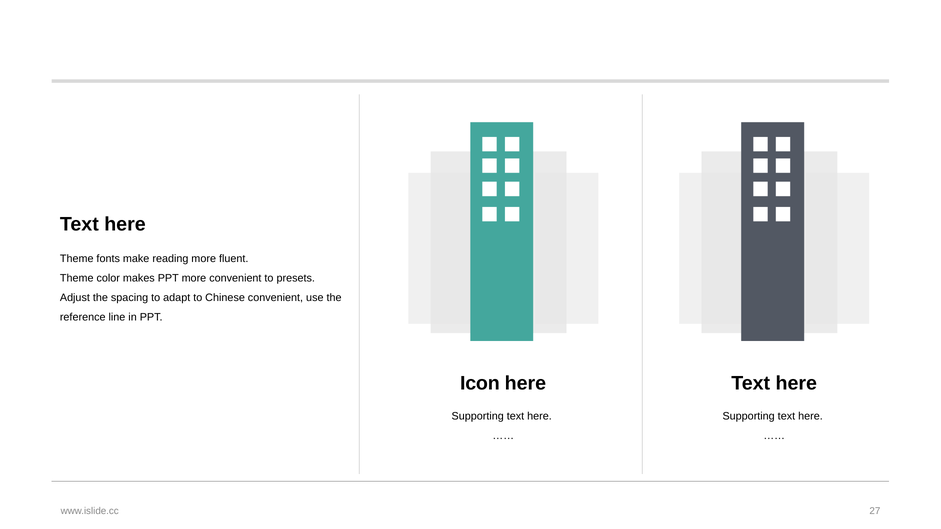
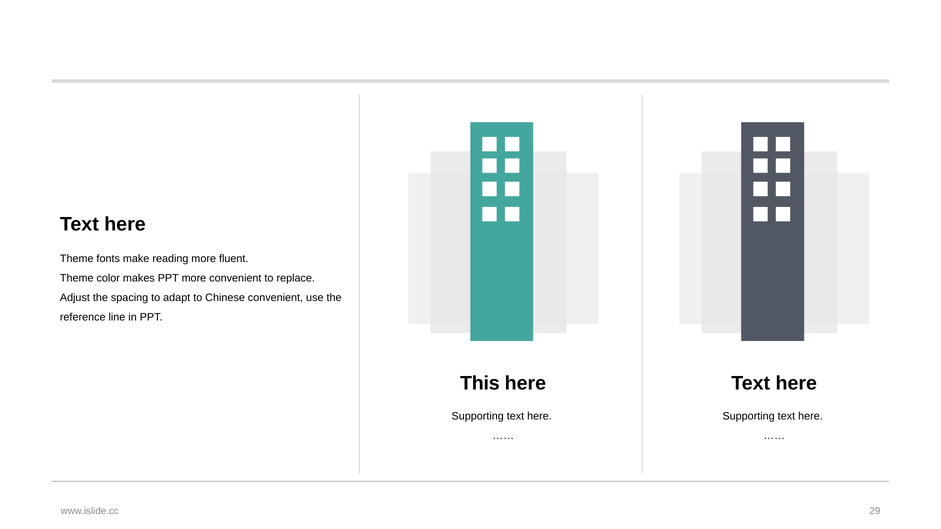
presets: presets -> replace (296, 278)
Icon: Icon -> This (480, 384)
27: 27 -> 29 (875, 511)
